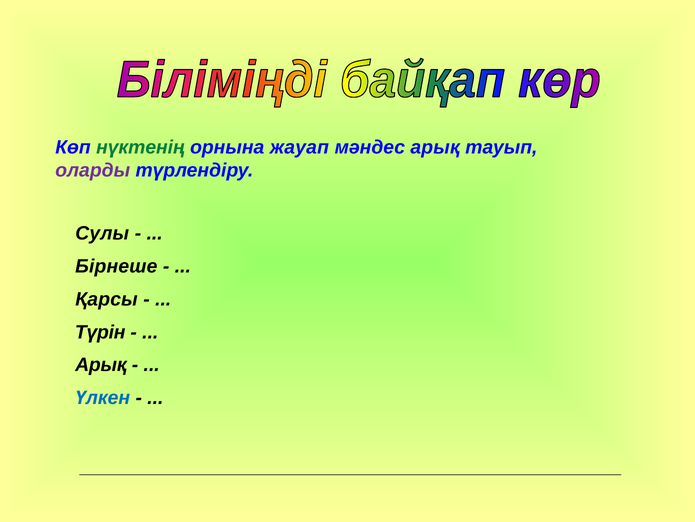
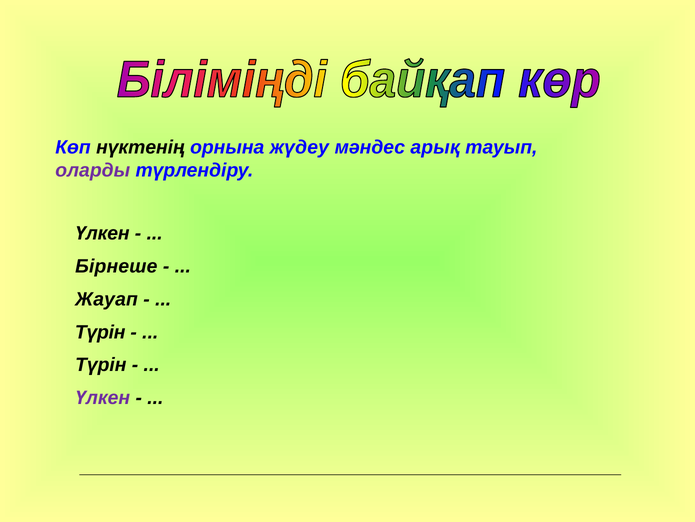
нүктенің colour: green -> black (140, 147)
жауап: жауап -> жүдеу (299, 147)
Сулы: Сулы -> Үлкен (102, 233)
Қарсы: Қарсы -> Жауап (107, 299)
Арық: Арық -> Түрін (101, 365)
Үлкен colour: blue -> purple (103, 397)
